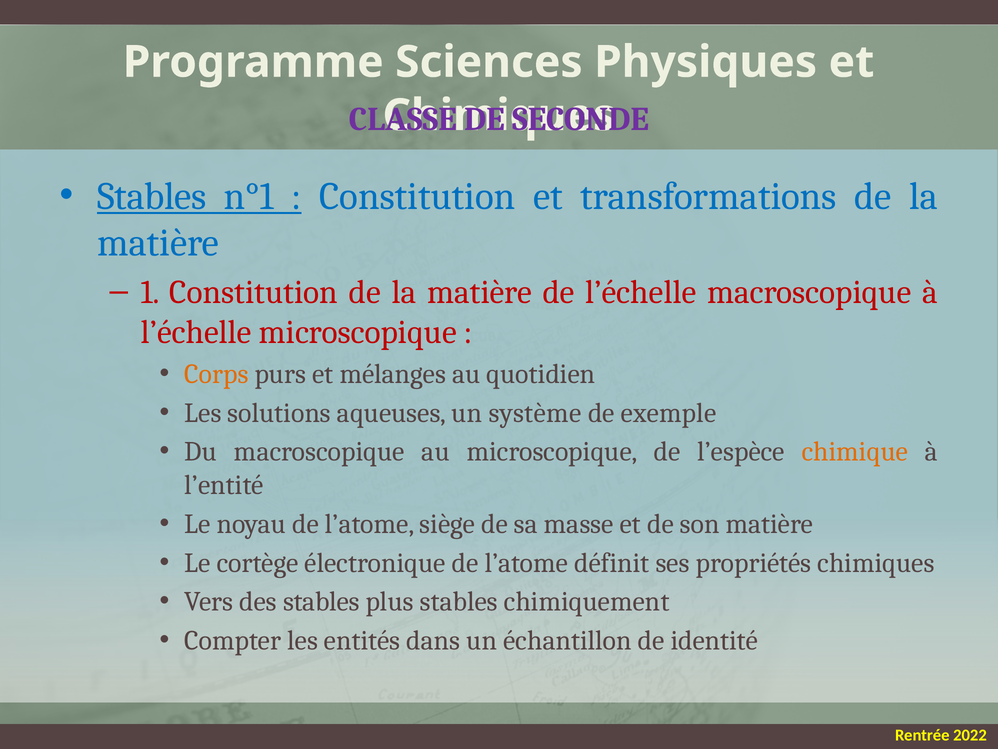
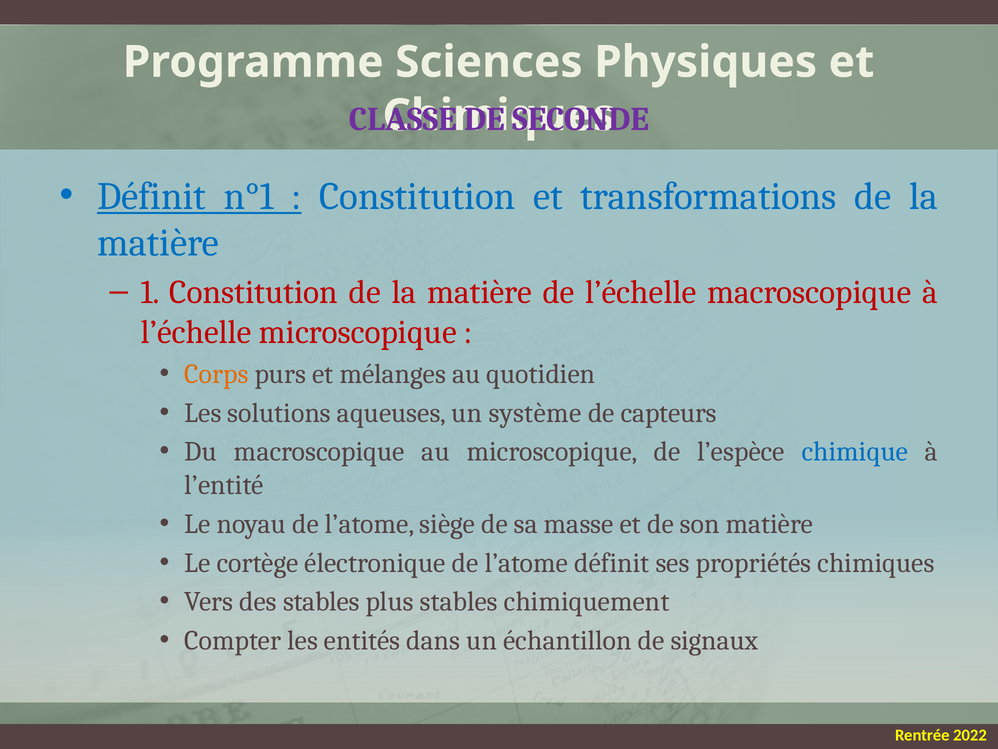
Stables: Stables -> Définit (152, 196)
exemple: exemple -> capteurs (669, 413)
chimique colour: orange -> blue (855, 452)
identité: identité -> signaux (714, 640)
